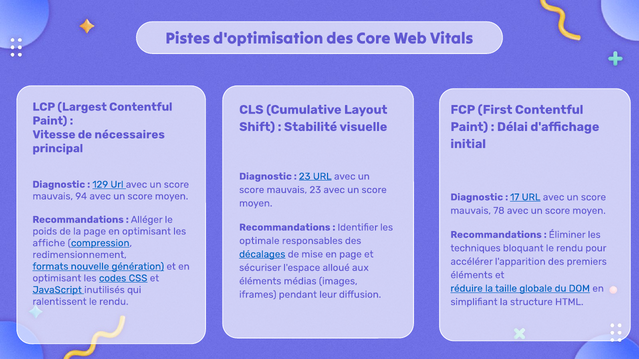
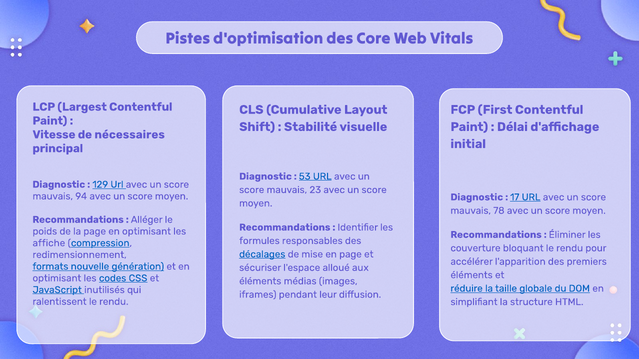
23: 23 -> 53 (305, 177)
optimale: optimale -> formules (259, 241)
techniques: techniques -> couverture (476, 248)
